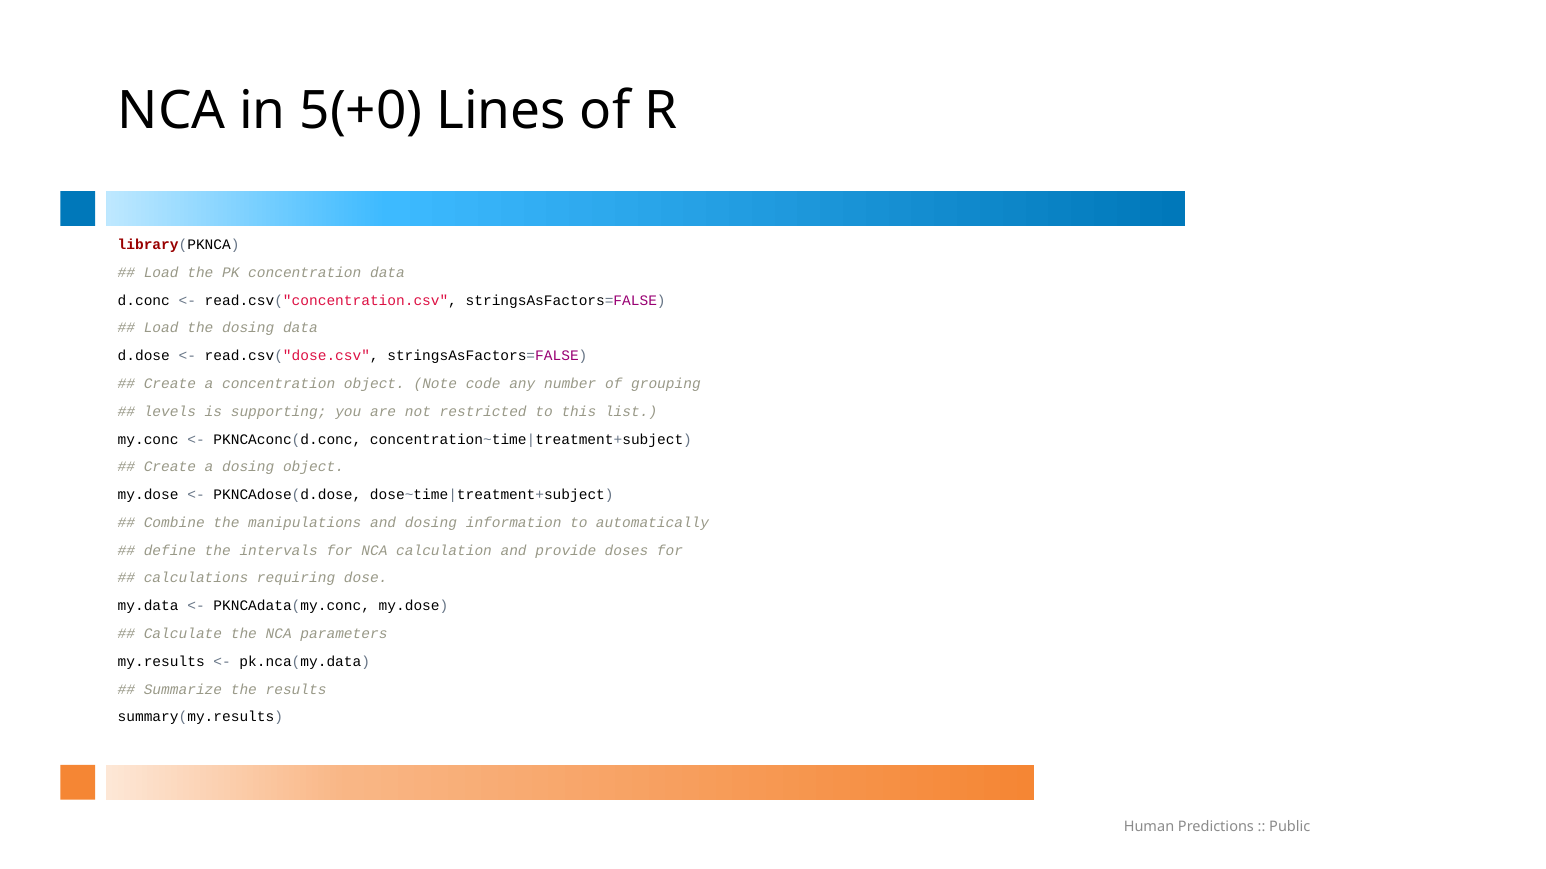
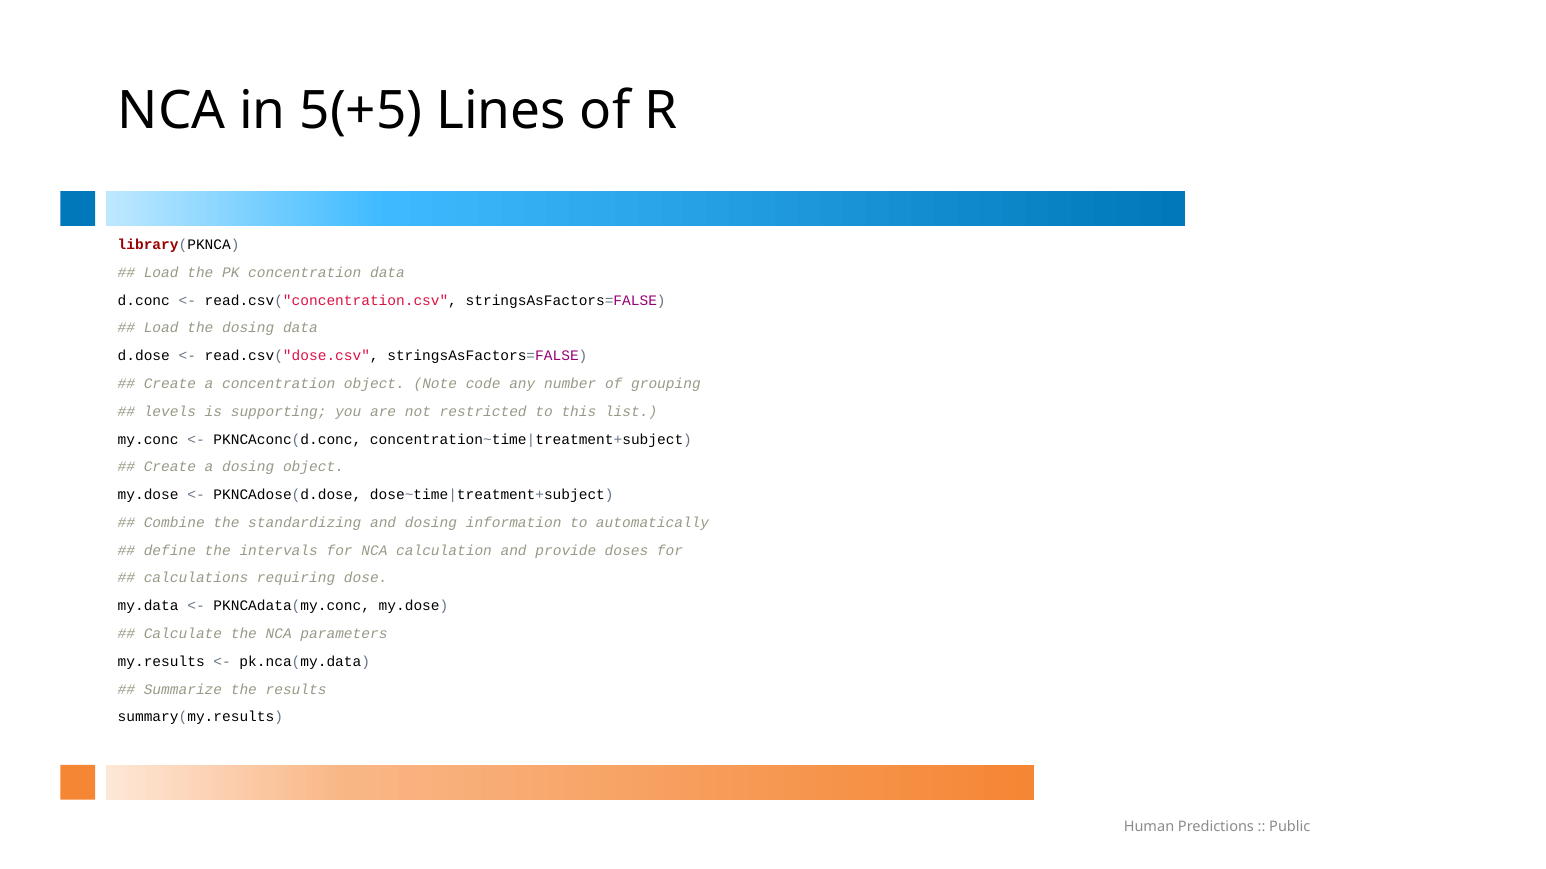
5(+0: 5(+0 -> 5(+5 (361, 111)
manipulations: manipulations -> standardizing (305, 523)
